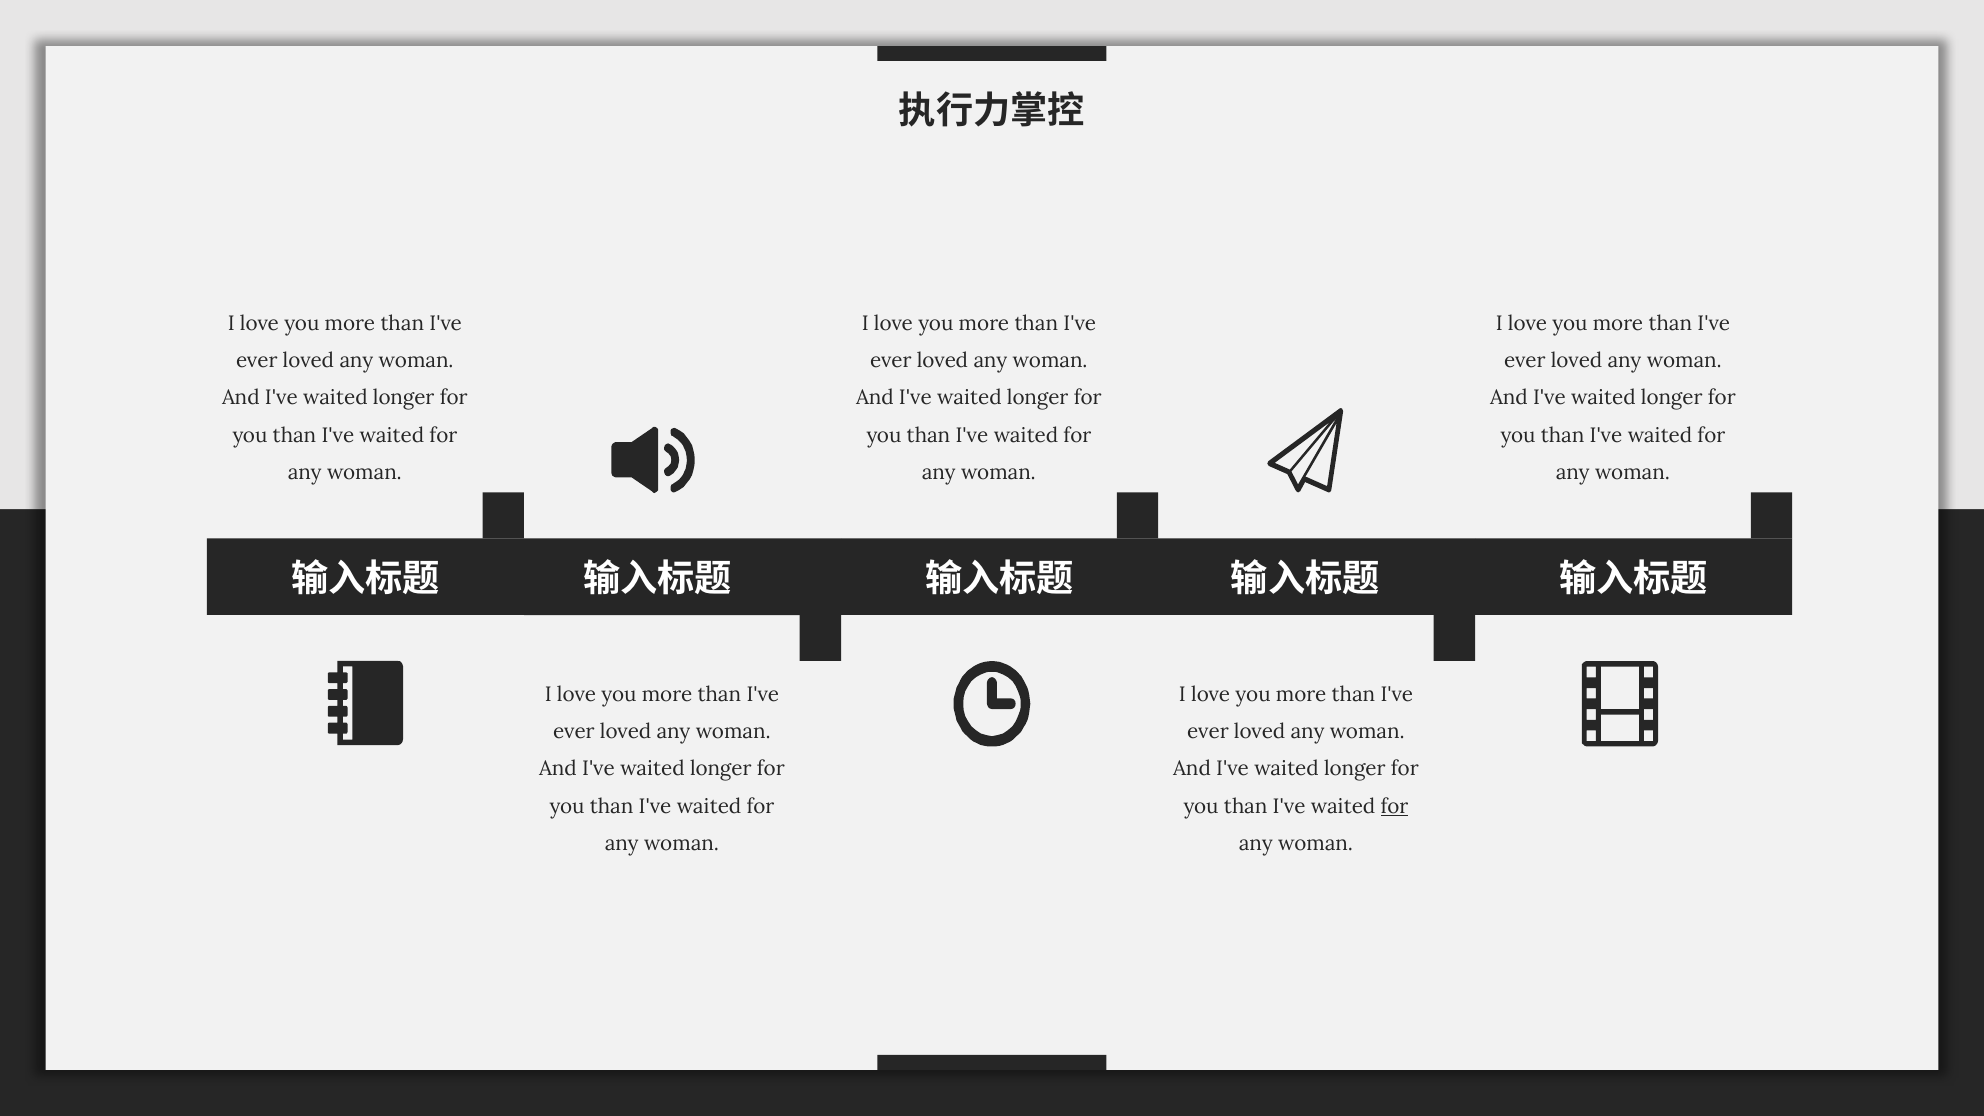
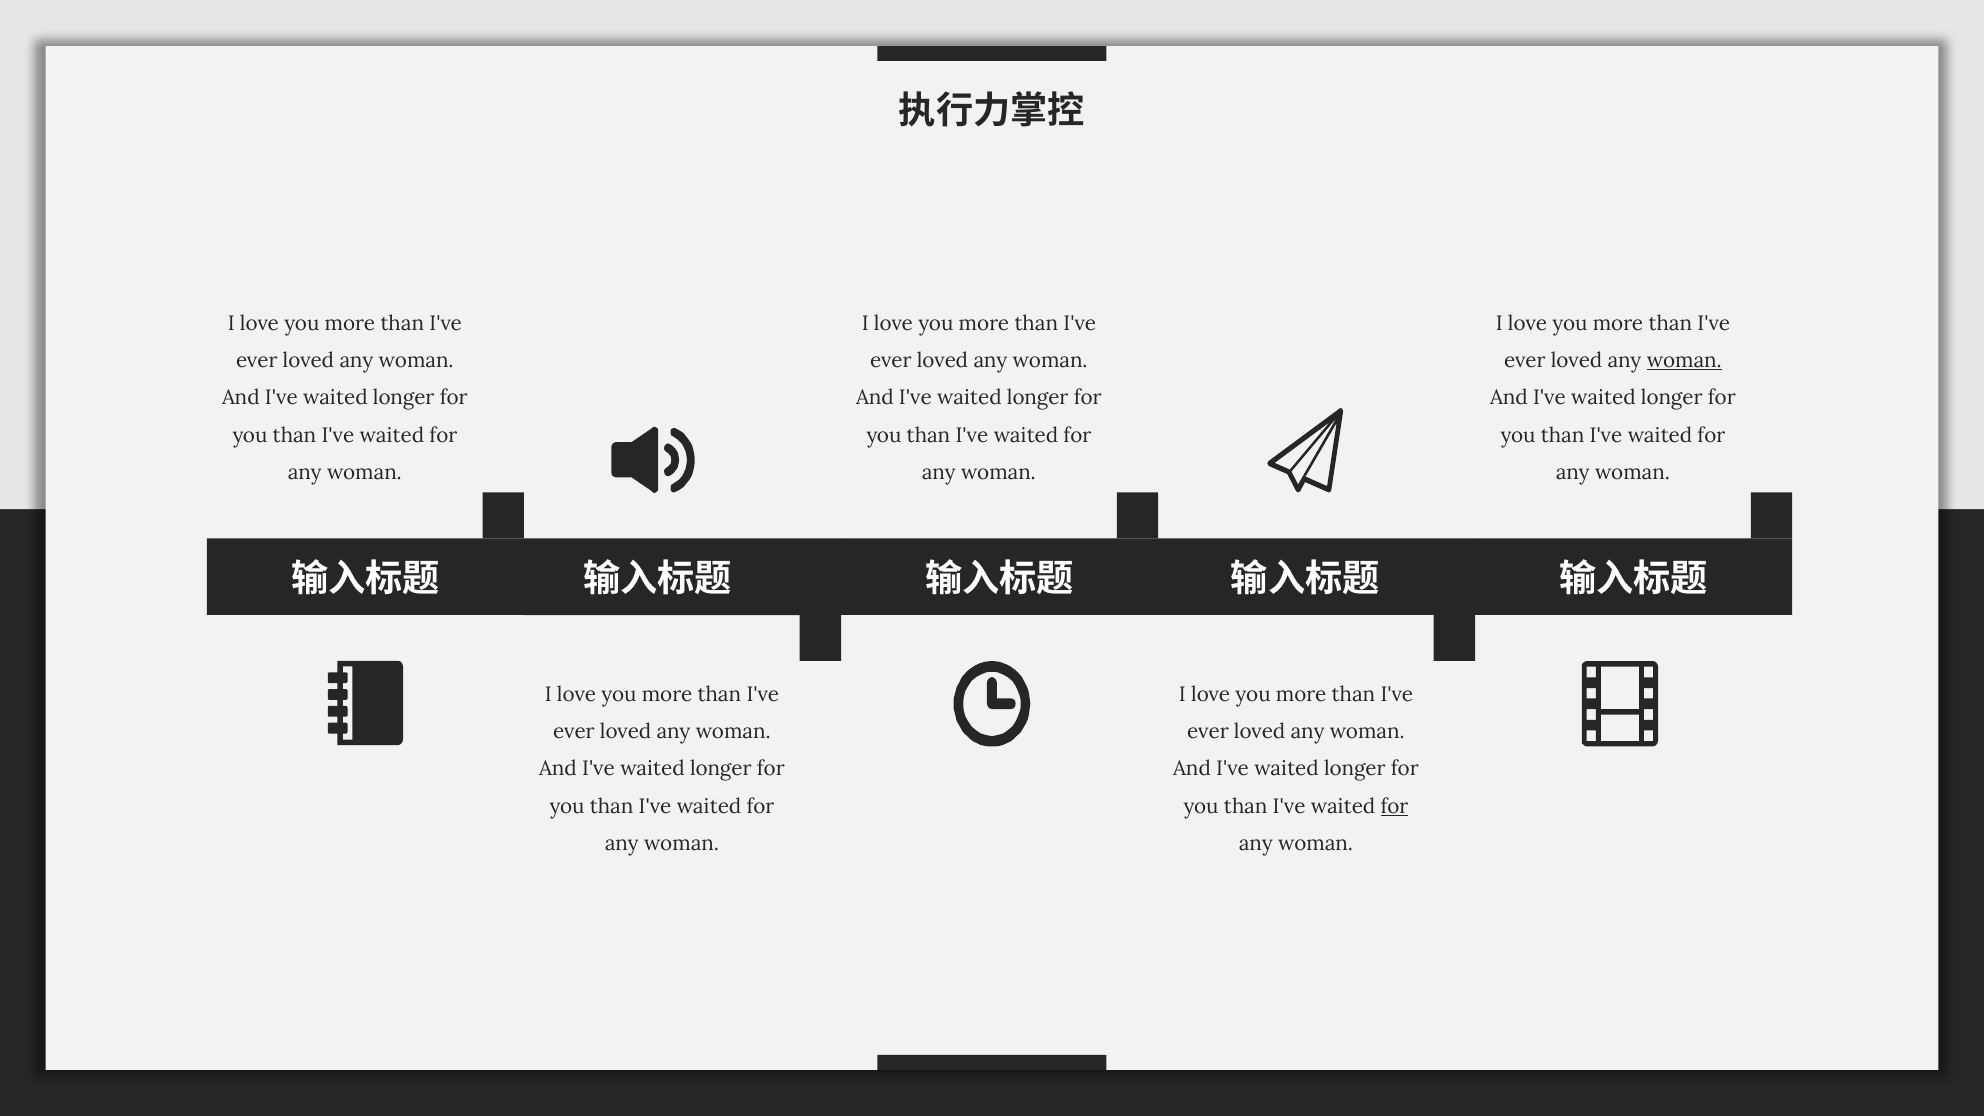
woman underline: none -> present (1684, 361)
